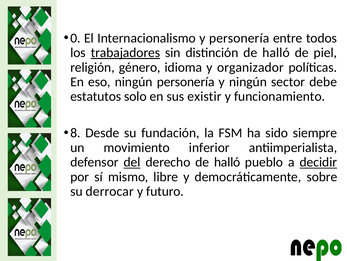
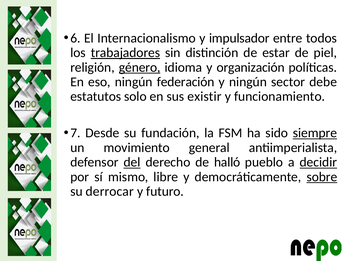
0: 0 -> 6 (75, 38)
y personería: personería -> impulsador (239, 38)
distinción de halló: halló -> estar (276, 53)
género underline: none -> present (140, 67)
organizador: organizador -> organización (251, 67)
ningún personería: personería -> federación (186, 82)
8: 8 -> 7 (75, 133)
siempre underline: none -> present (315, 133)
inferior: inferior -> general (209, 147)
sobre underline: none -> present (322, 176)
